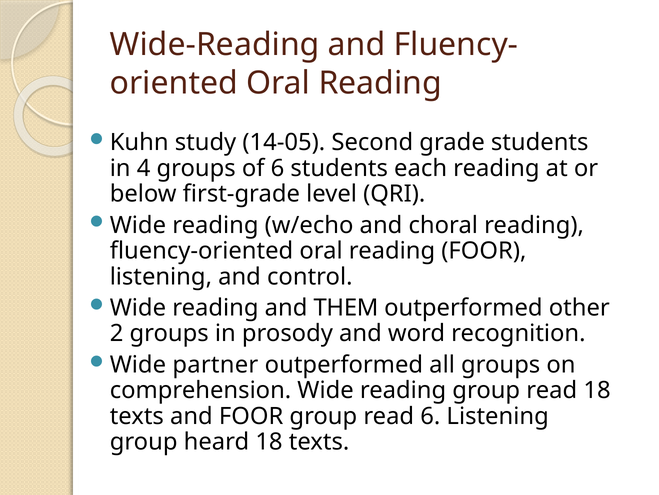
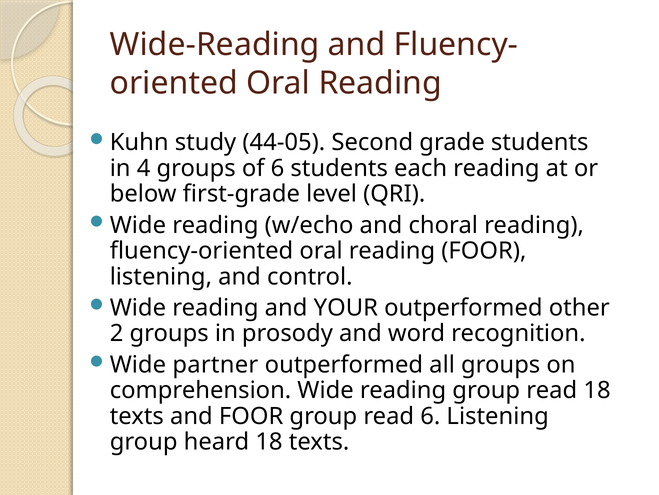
14-05: 14-05 -> 44-05 (284, 142)
THEM: THEM -> YOUR (346, 307)
